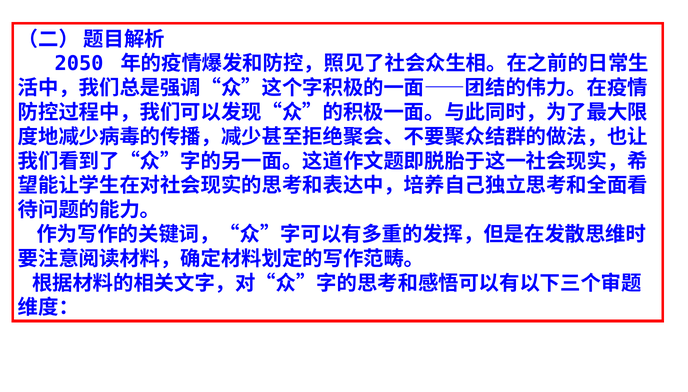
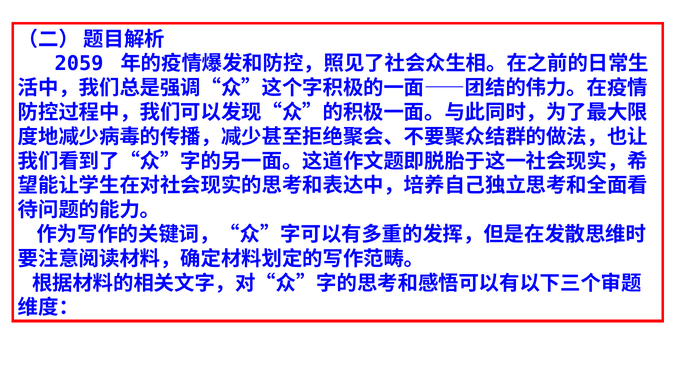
2050: 2050 -> 2059 (79, 64)
